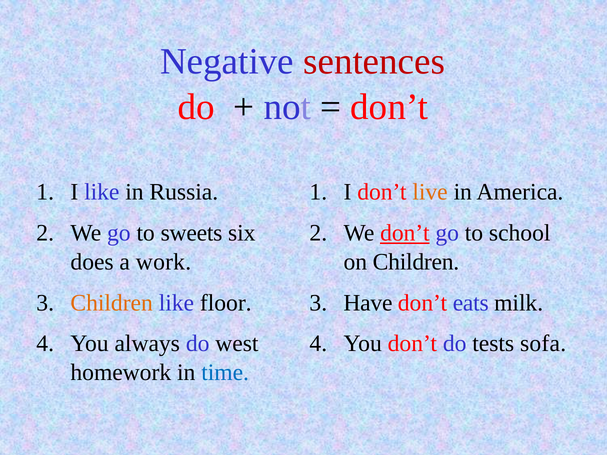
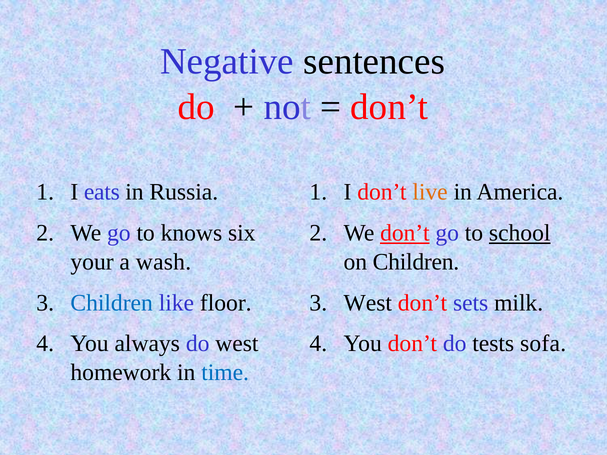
sentences colour: red -> black (374, 62)
I like: like -> eats (102, 192)
sweets: sweets -> knows (191, 233)
school underline: none -> present (520, 233)
does: does -> your (92, 262)
work: work -> wash (164, 262)
Children colour: orange -> blue (112, 303)
Have: Have -> West (368, 303)
eats: eats -> sets (471, 303)
